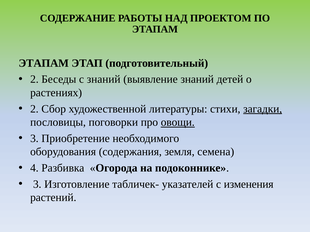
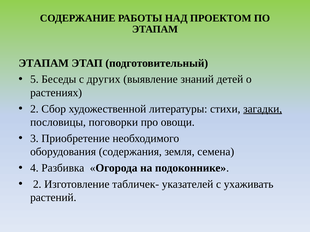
2: 2 -> 5 (34, 79)
с знаний: знаний -> других (104, 79)
овощи underline: present -> none (178, 123)
3: 3 -> 2 (37, 184)
изменения: изменения -> ухаживать (249, 184)
